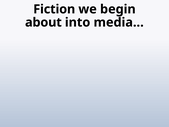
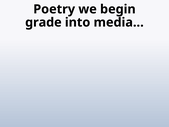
Fiction: Fiction -> Poetry (54, 9)
about: about -> grade (43, 22)
